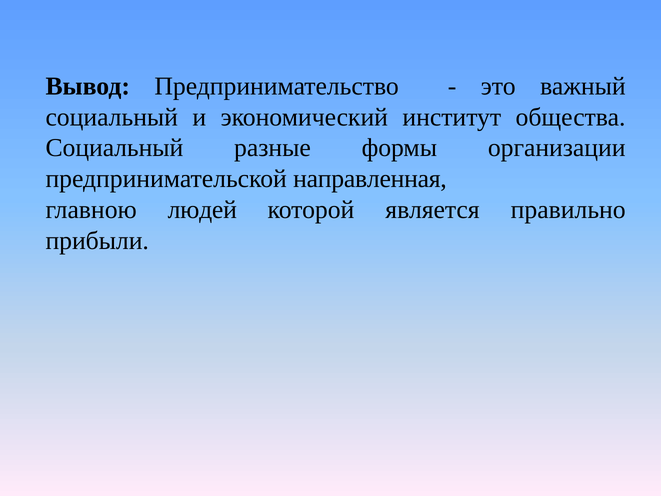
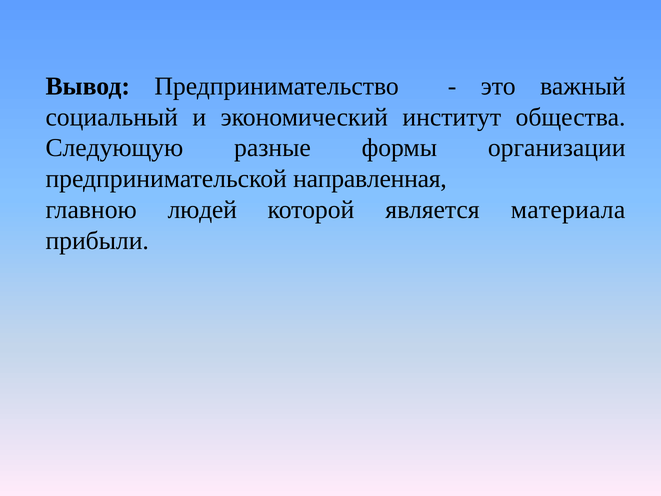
Социальный: Социальный -> Следующую (114, 148)
правильно: правильно -> материала (568, 210)
